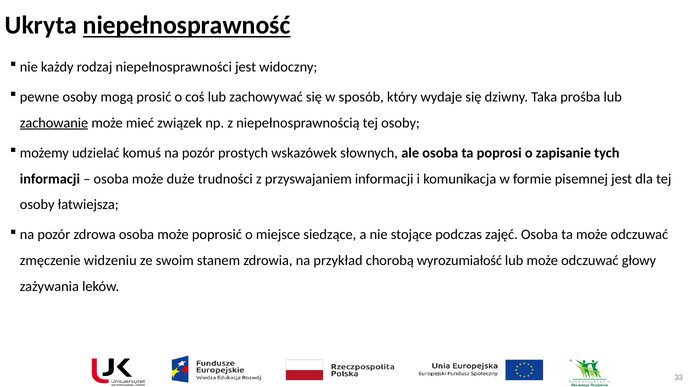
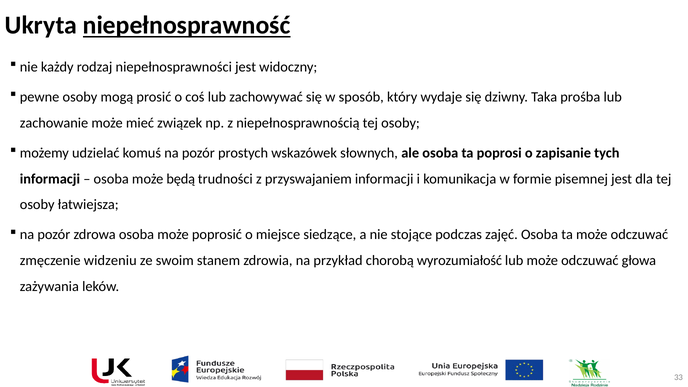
zachowanie underline: present -> none (54, 123)
duże: duże -> będą (181, 179)
głowy: głowy -> głowa (639, 260)
